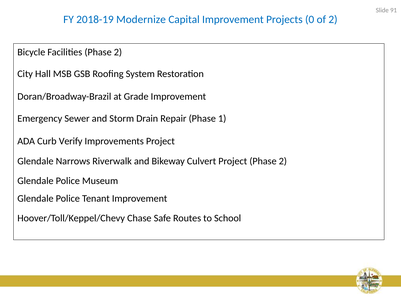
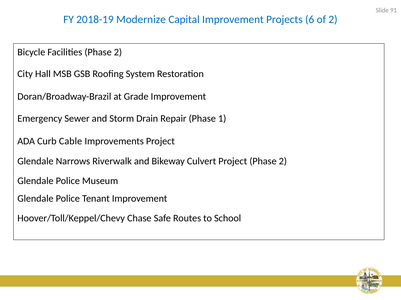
0: 0 -> 6 (310, 19)
Verify: Verify -> Cable (71, 141)
